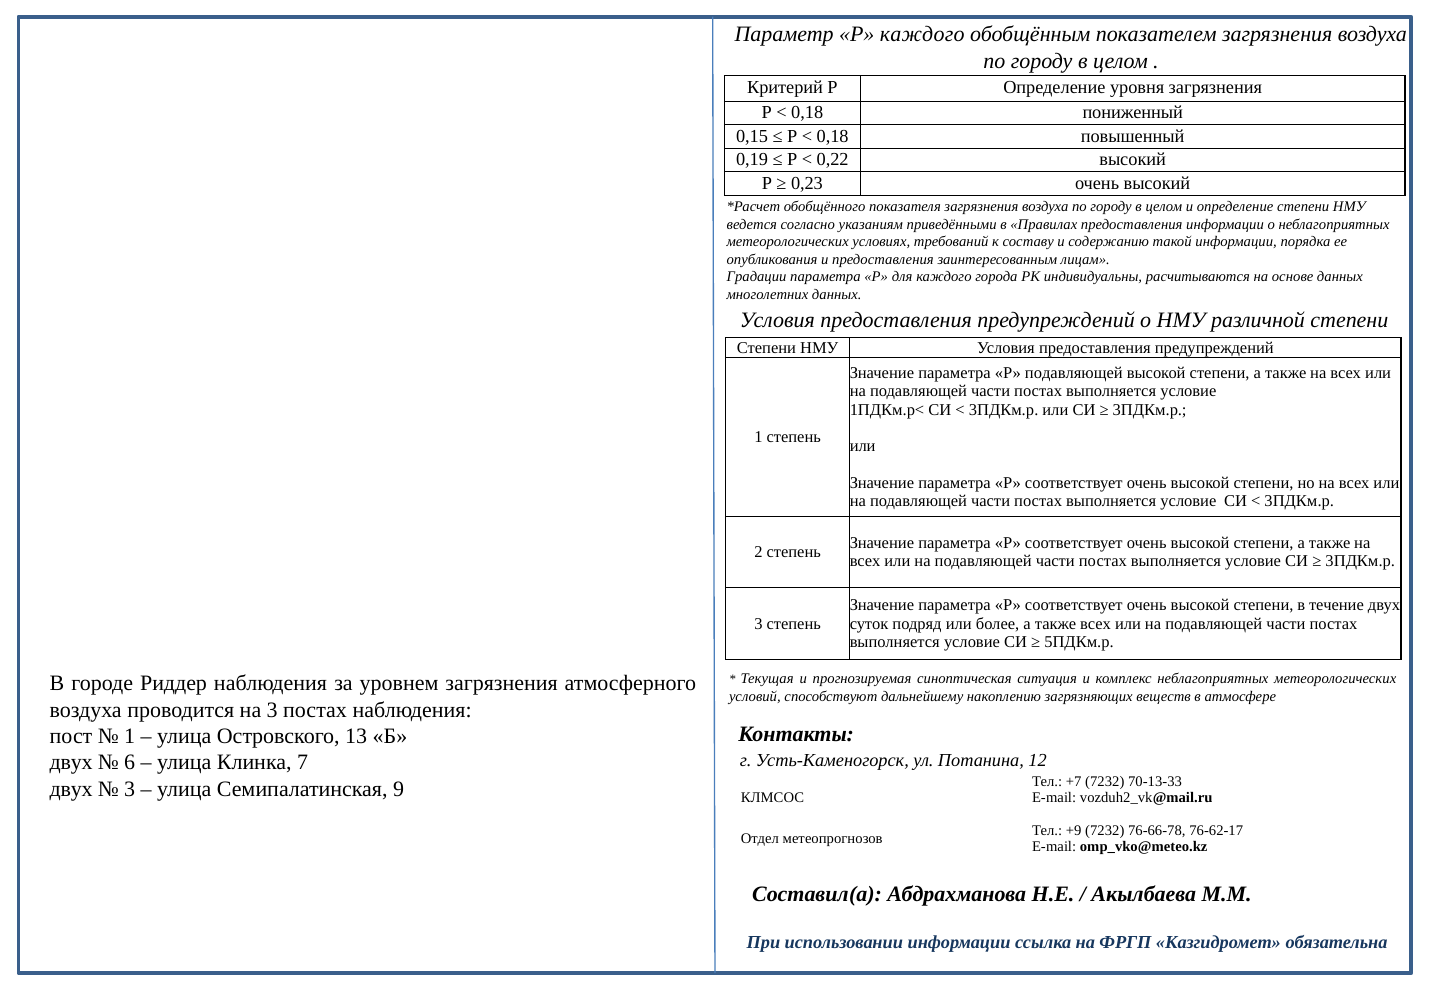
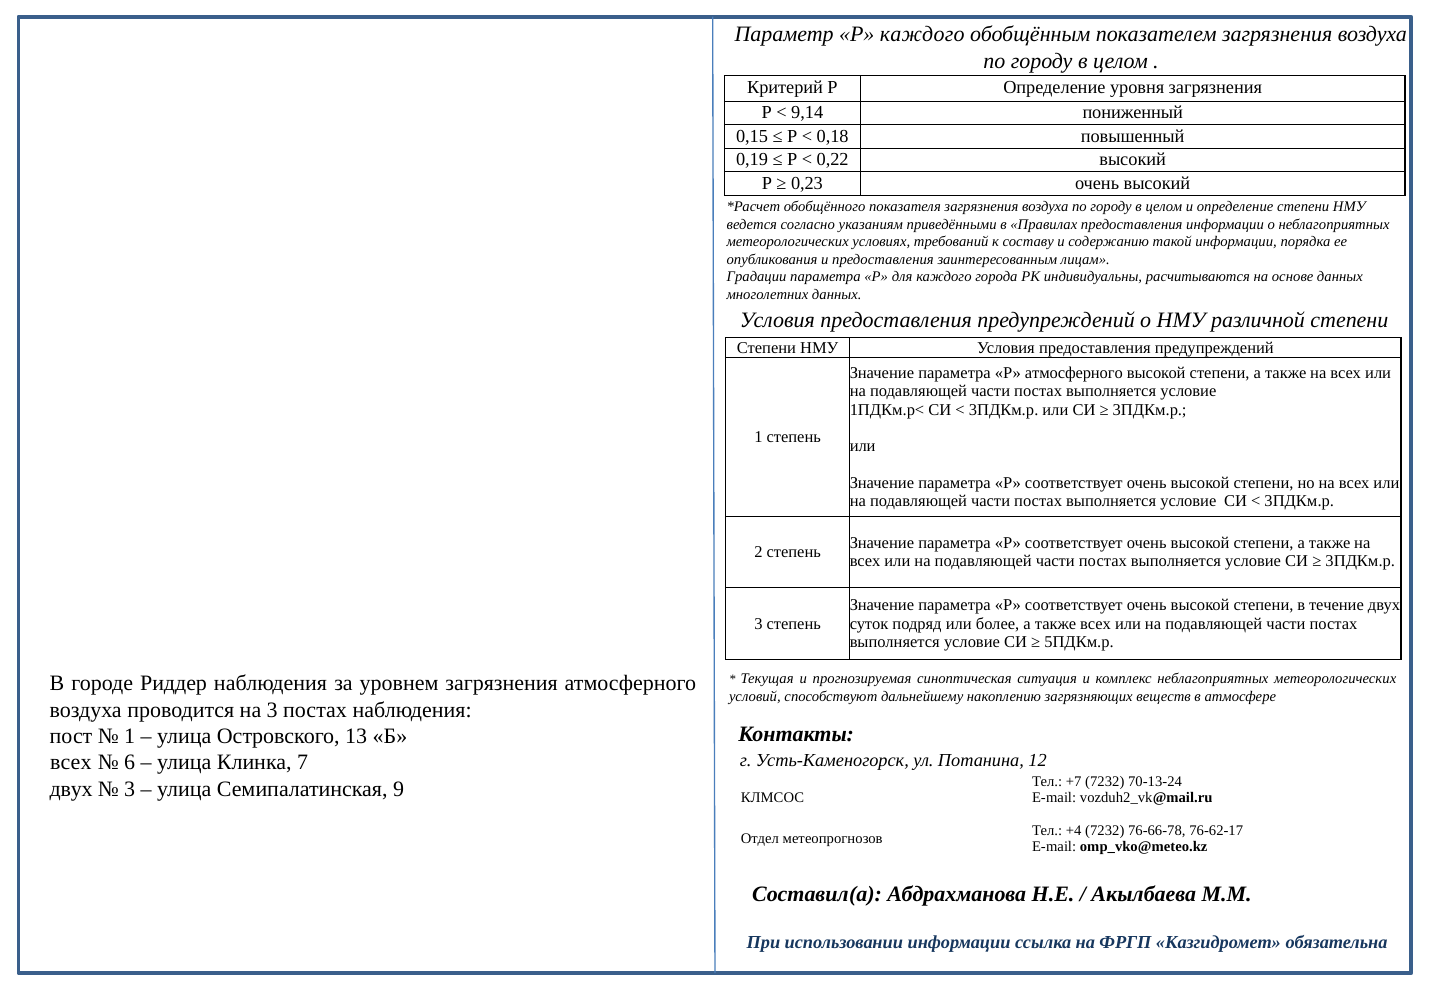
0,18: 0,18 -> 9,14 (807, 113)
Р подавляющей: подавляющей -> атмосферного (1074, 373)
двух: двух -> всех (71, 763)
70-13-33: 70-13-33 -> 70-13-24 (1155, 782)
+9: +9 -> +4 (1074, 830)
